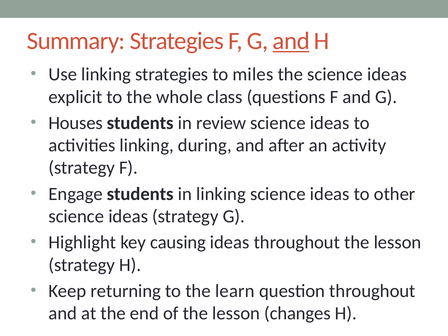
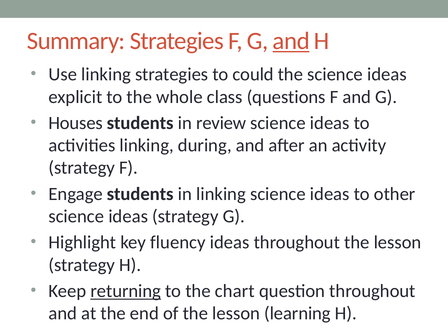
miles: miles -> could (253, 74)
causing: causing -> fluency (178, 242)
returning underline: none -> present (126, 291)
learn: learn -> chart (235, 291)
changes: changes -> learning (297, 313)
